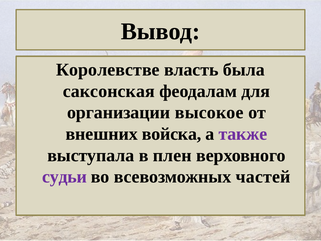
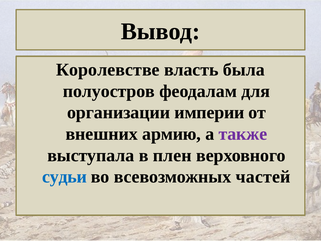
саксонская: саксонская -> полуостров (109, 91)
высокое: высокое -> империи (209, 112)
войска: войска -> армию (172, 134)
судьи colour: purple -> blue (65, 177)
